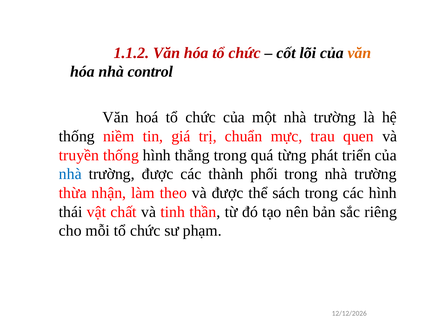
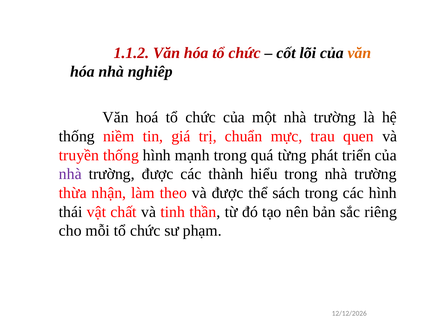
control: control -> nghiêp (150, 72)
thẳng: thẳng -> mạnh (192, 155)
nhà colour: blue -> purple (70, 174)
phối: phối -> hiểu (264, 174)
